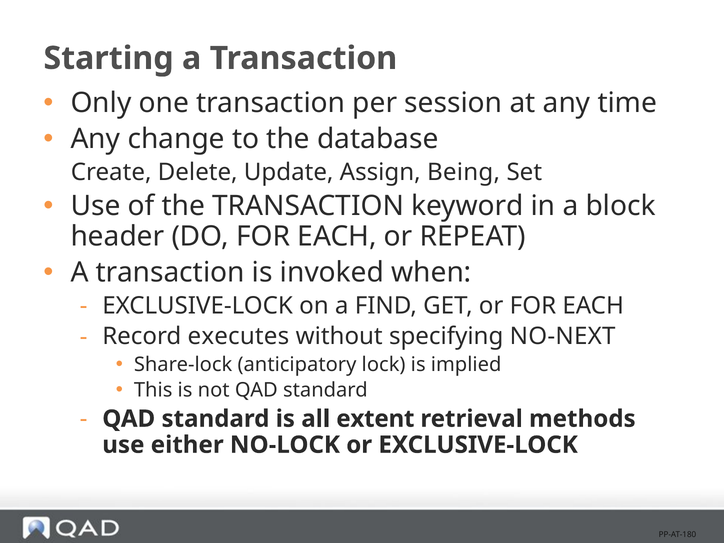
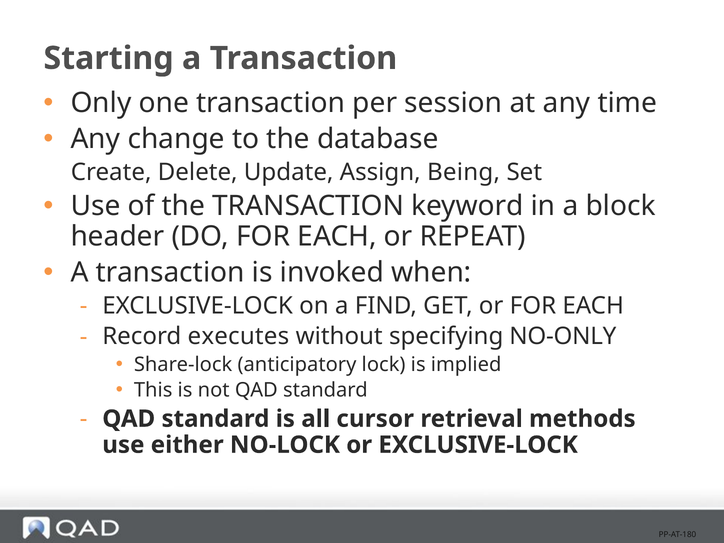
NO-NEXT: NO-NEXT -> NO-ONLY (563, 336)
extent: extent -> cursor (375, 419)
